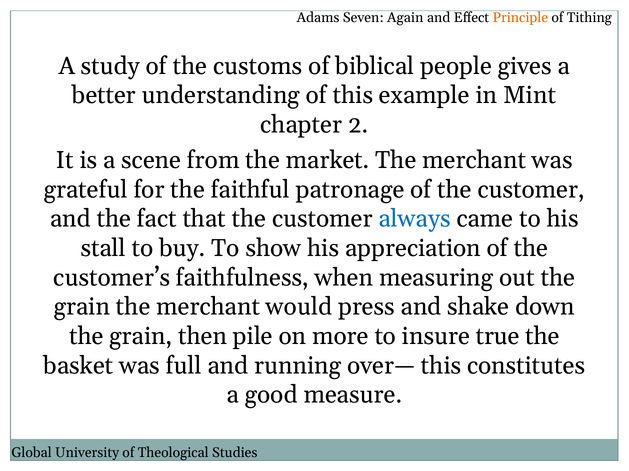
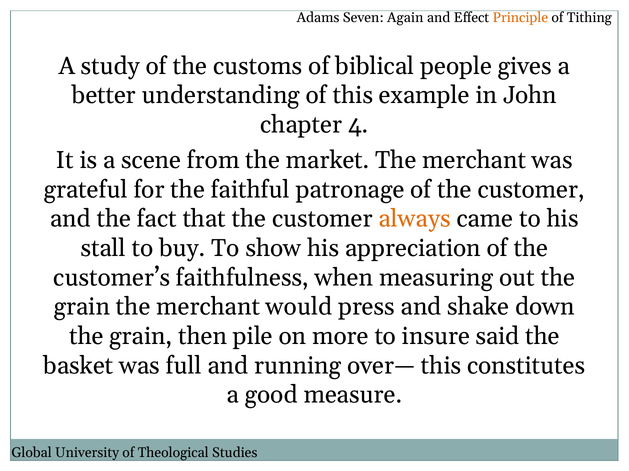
Mint: Mint -> John (530, 95)
2: 2 -> 4 (358, 125)
always colour: blue -> orange (415, 219)
true: true -> said (498, 337)
